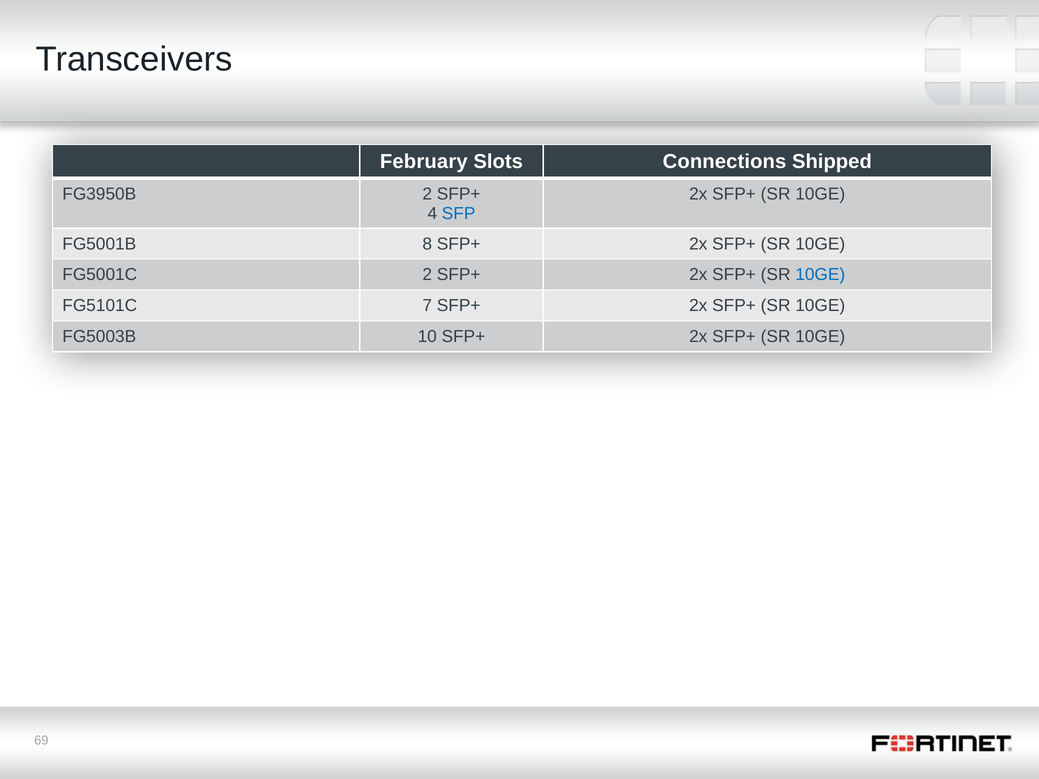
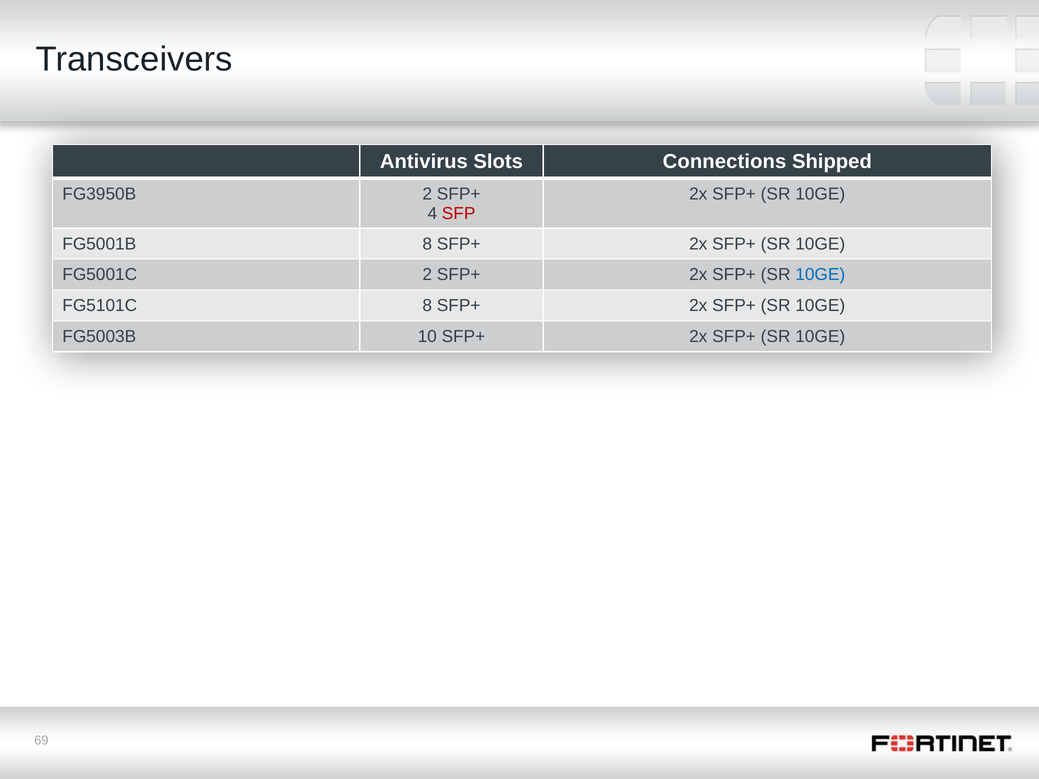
February: February -> Antivirus (424, 162)
SFP colour: blue -> red (459, 213)
FG5101C 7: 7 -> 8 (427, 306)
